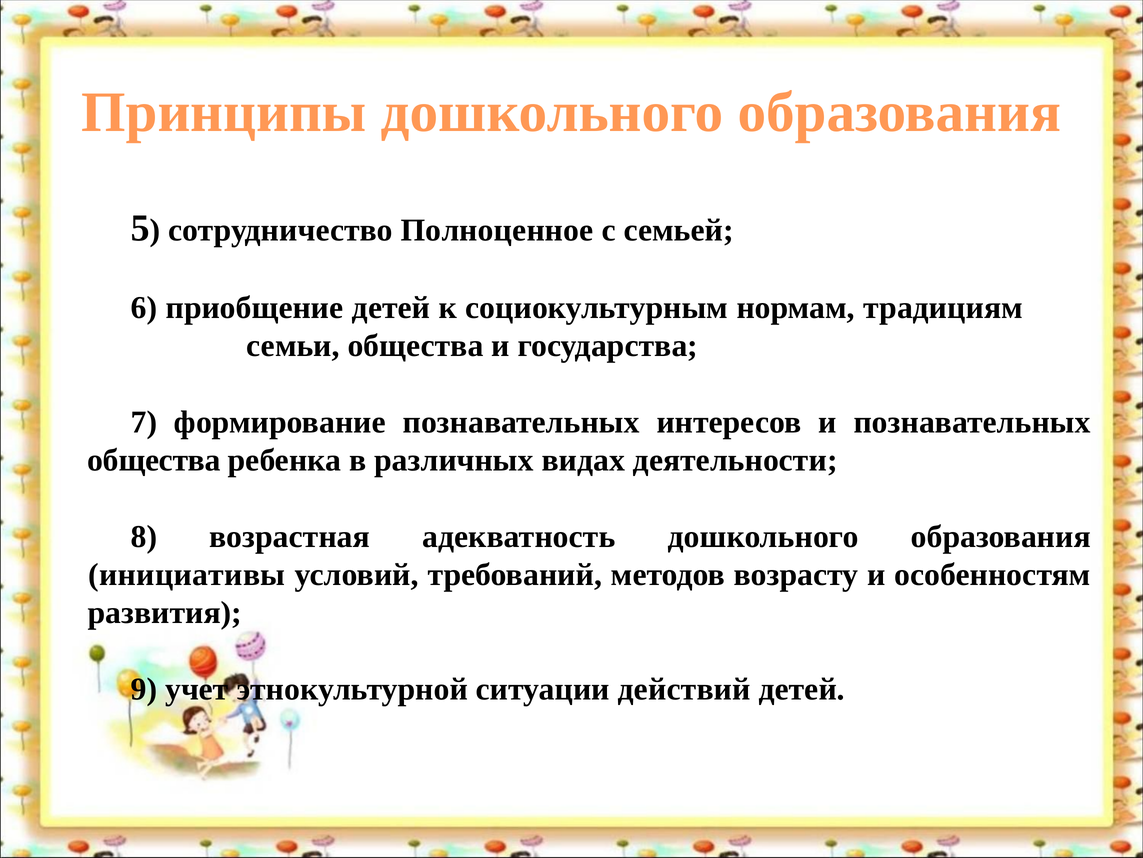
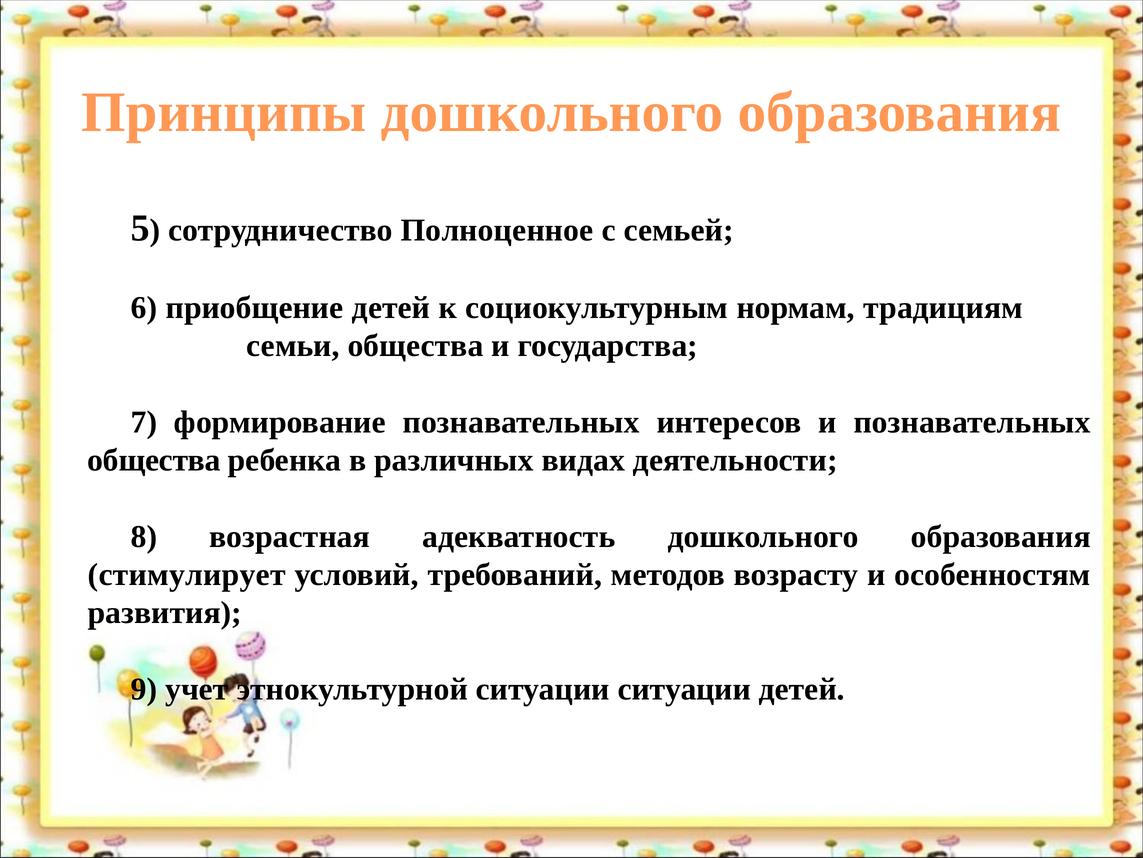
инициативы: инициативы -> стимулирует (187, 574)
ситуации действий: действий -> ситуации (684, 689)
